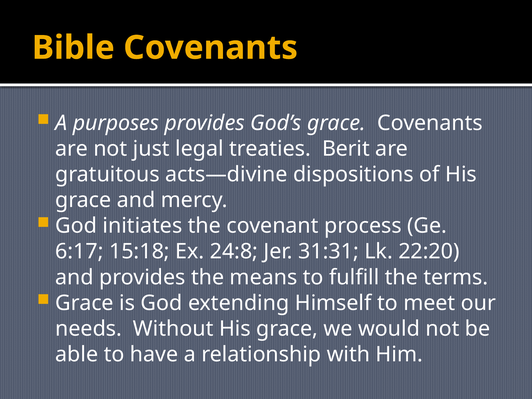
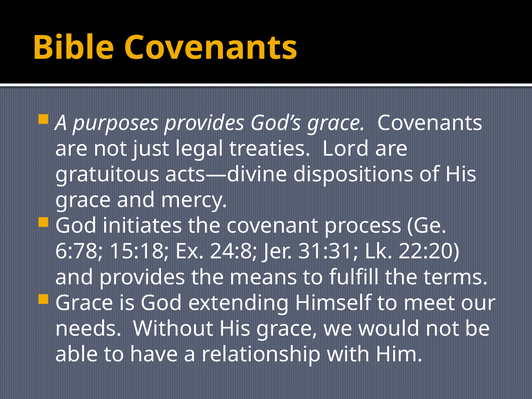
Berit: Berit -> Lord (346, 149)
6:17: 6:17 -> 6:78 (79, 252)
